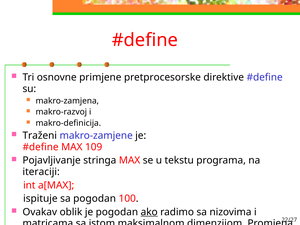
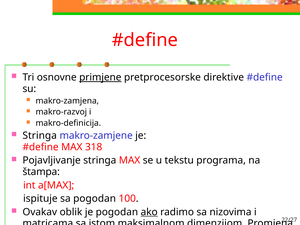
primjene underline: none -> present (100, 77)
Traženi: Traženi -> Stringa (40, 136)
109: 109 -> 318 (94, 147)
iteraciji: iteraciji -> štampa (41, 172)
